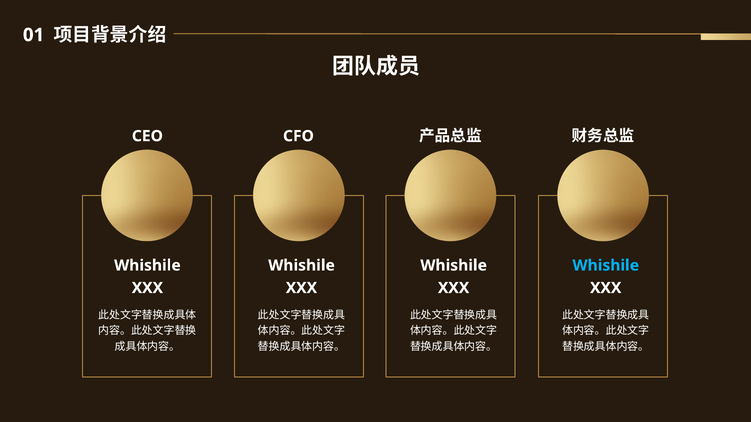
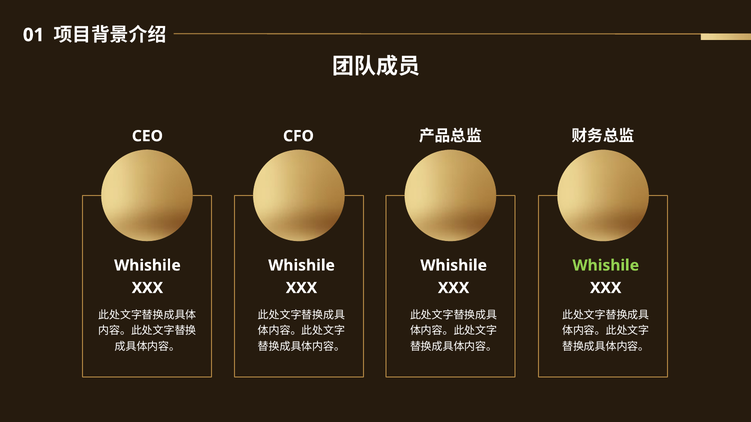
Whishile colour: light blue -> light green (606, 266)
